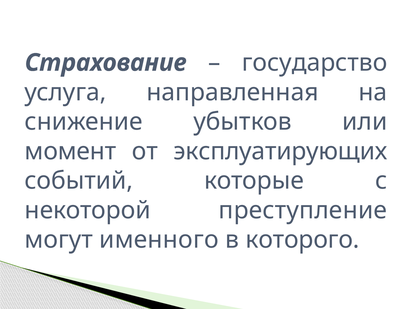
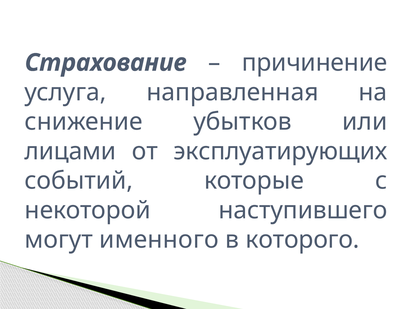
государство: государство -> причинение (315, 63)
момент: момент -> лицами (70, 151)
преступление: преступление -> наступившего (303, 210)
